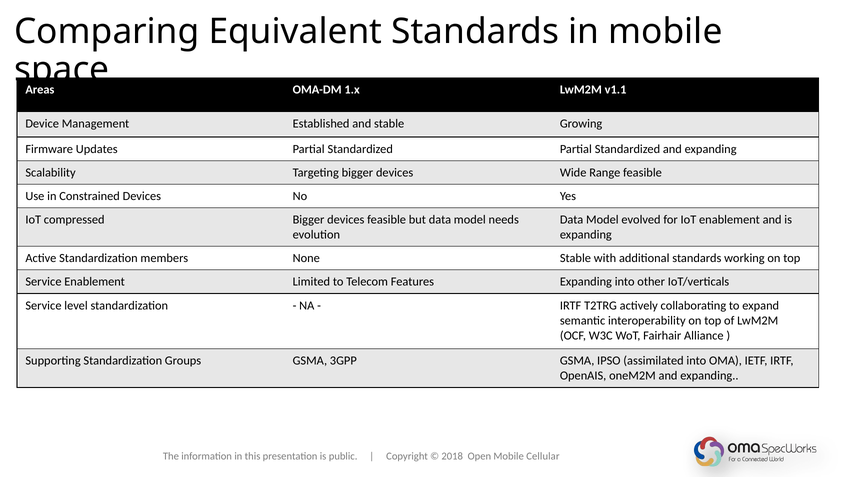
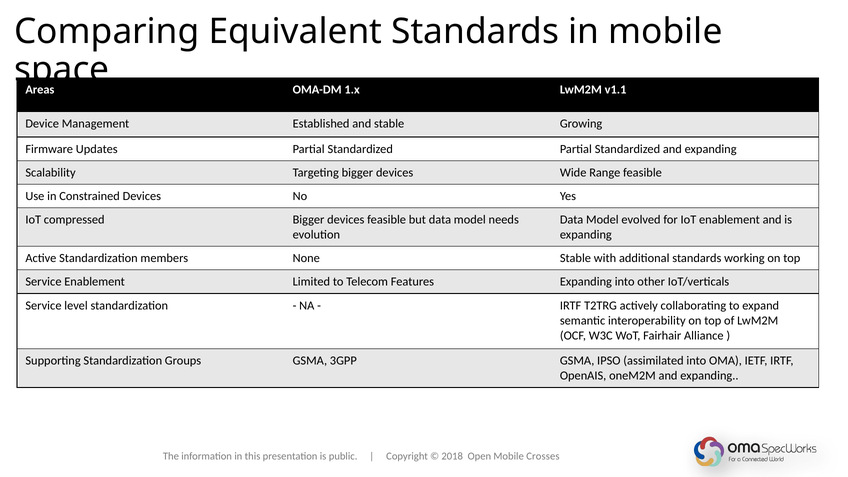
Cellular: Cellular -> Crosses (543, 456)
